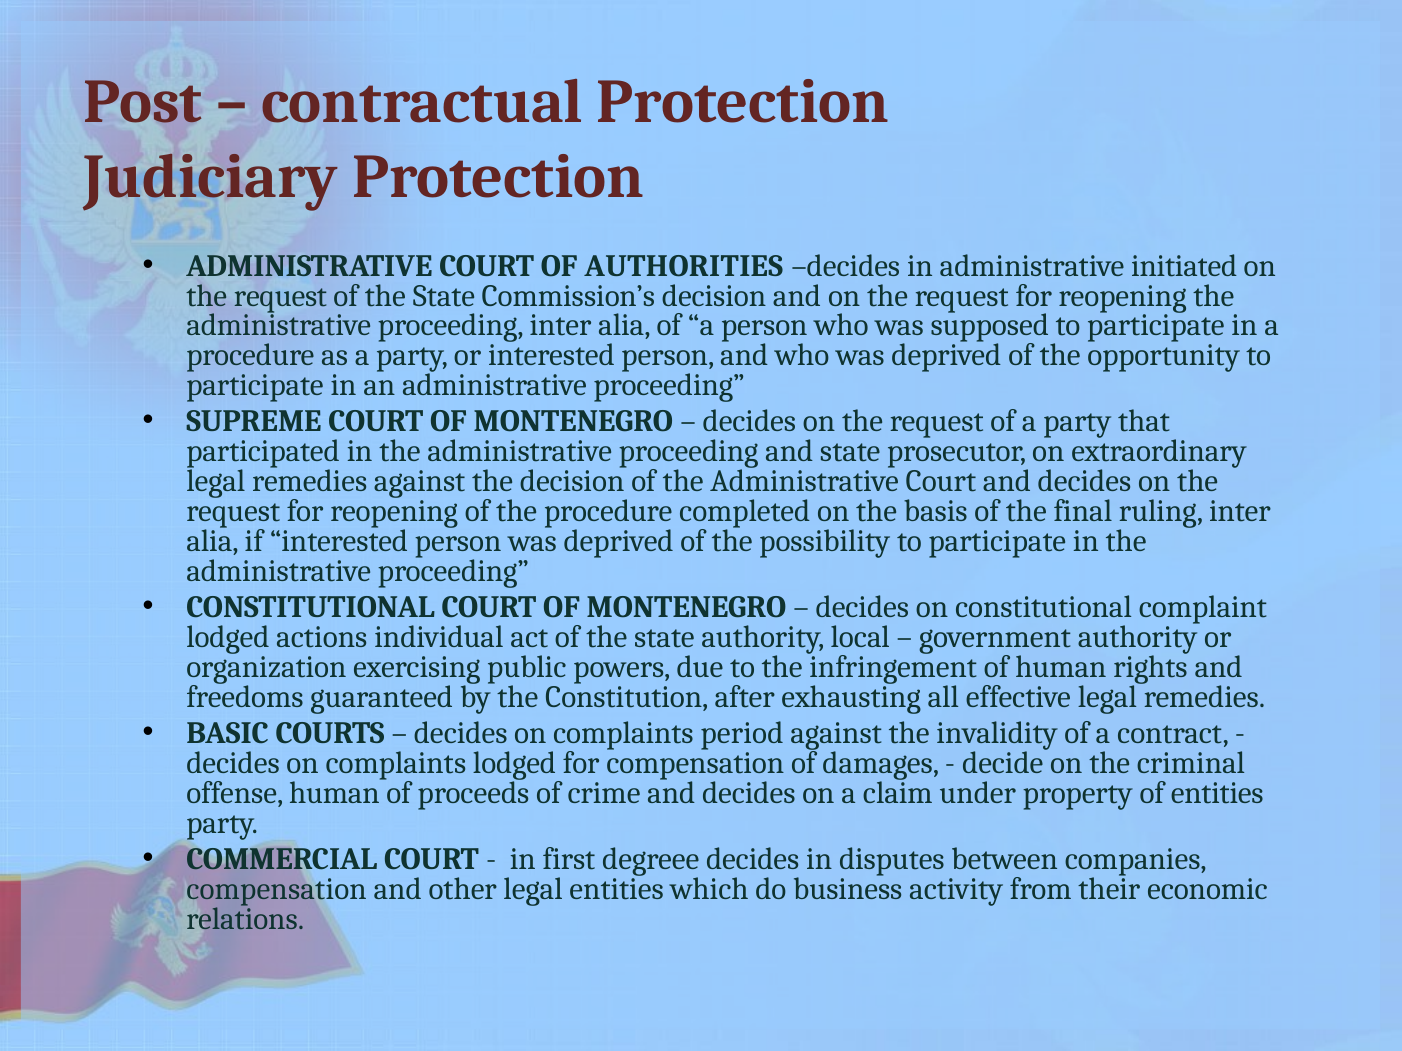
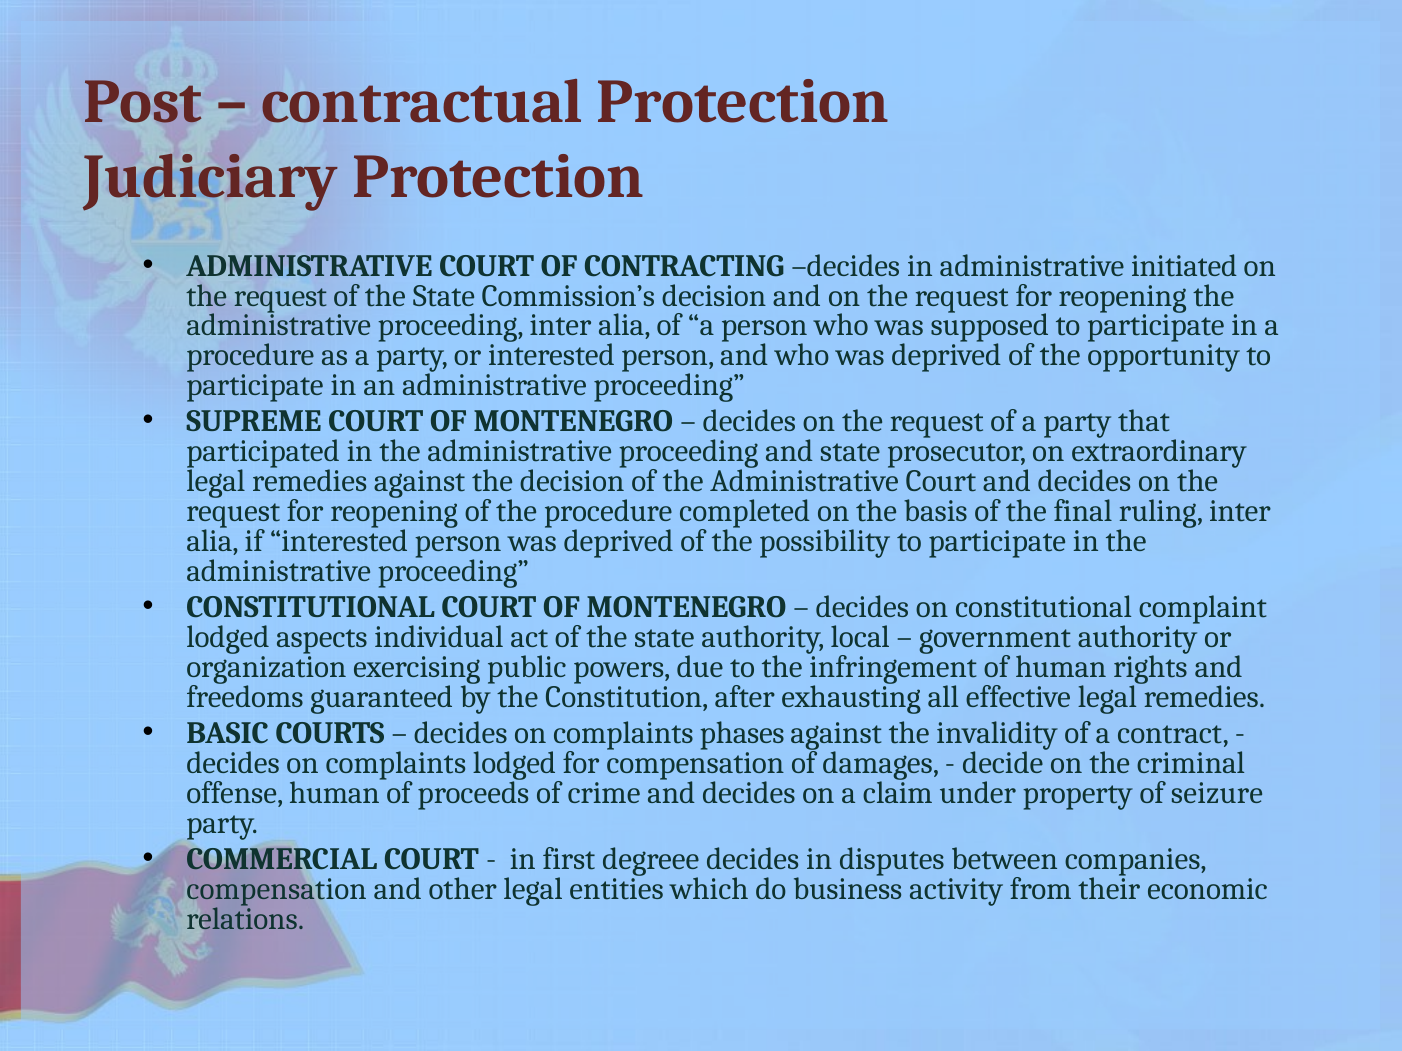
AUTHORITIES: AUTHORITIES -> CONTRACTING (684, 266)
actions: actions -> aspects (322, 637)
period: period -> phases (742, 733)
of entities: entities -> seizure (1217, 793)
